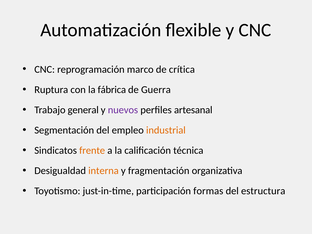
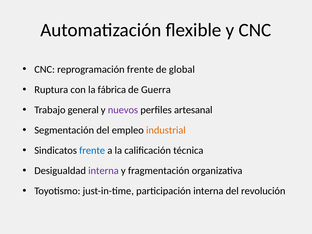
reprogramación marco: marco -> frente (140, 69)
crítica: crítica -> global (182, 69)
frente colour: orange -> blue (92, 150)
interna colour: orange -> purple (103, 171)
participación formas: formas -> interna (208, 191)
estructura: estructura -> revolución (263, 191)
